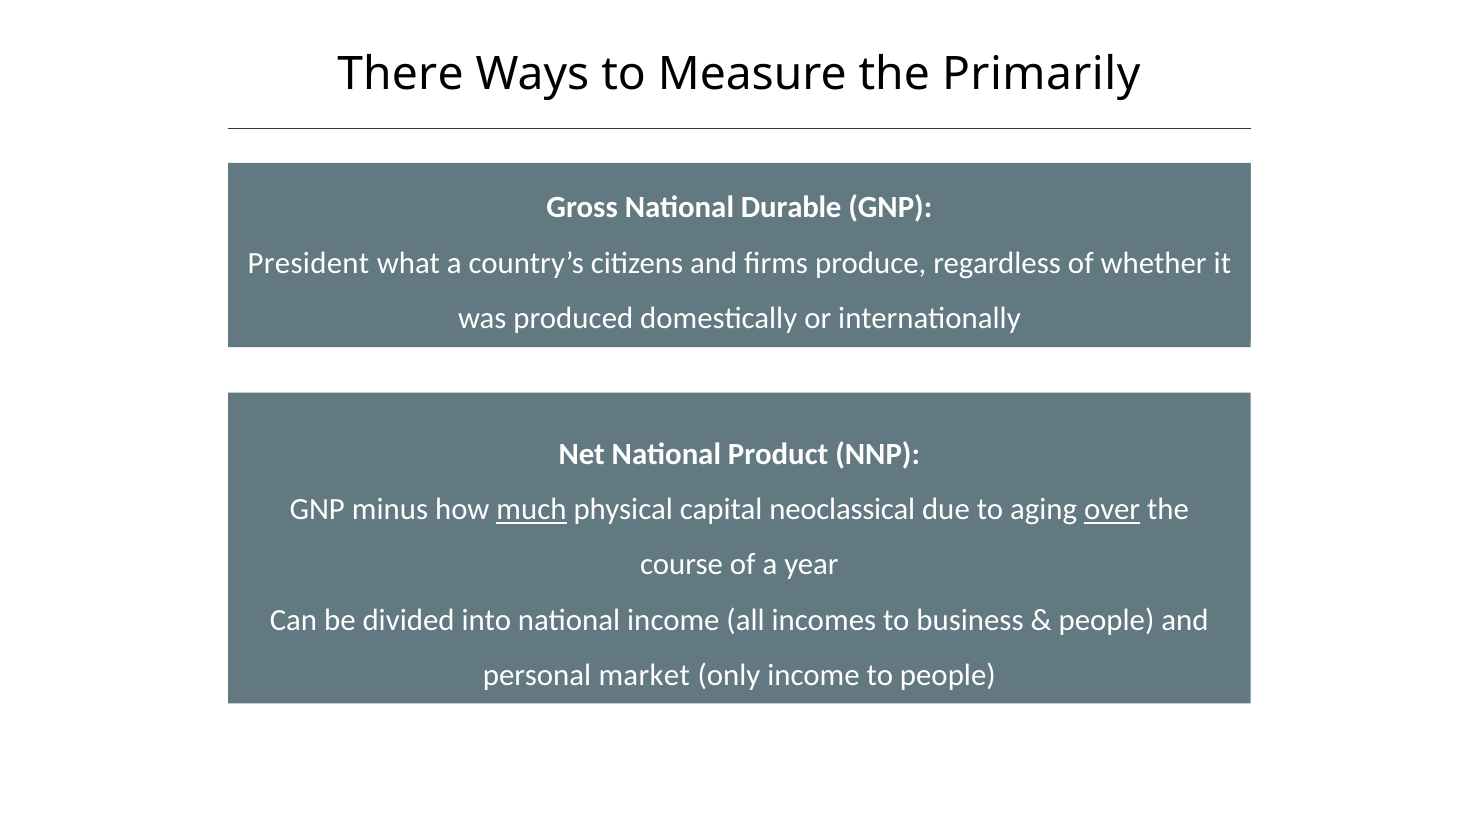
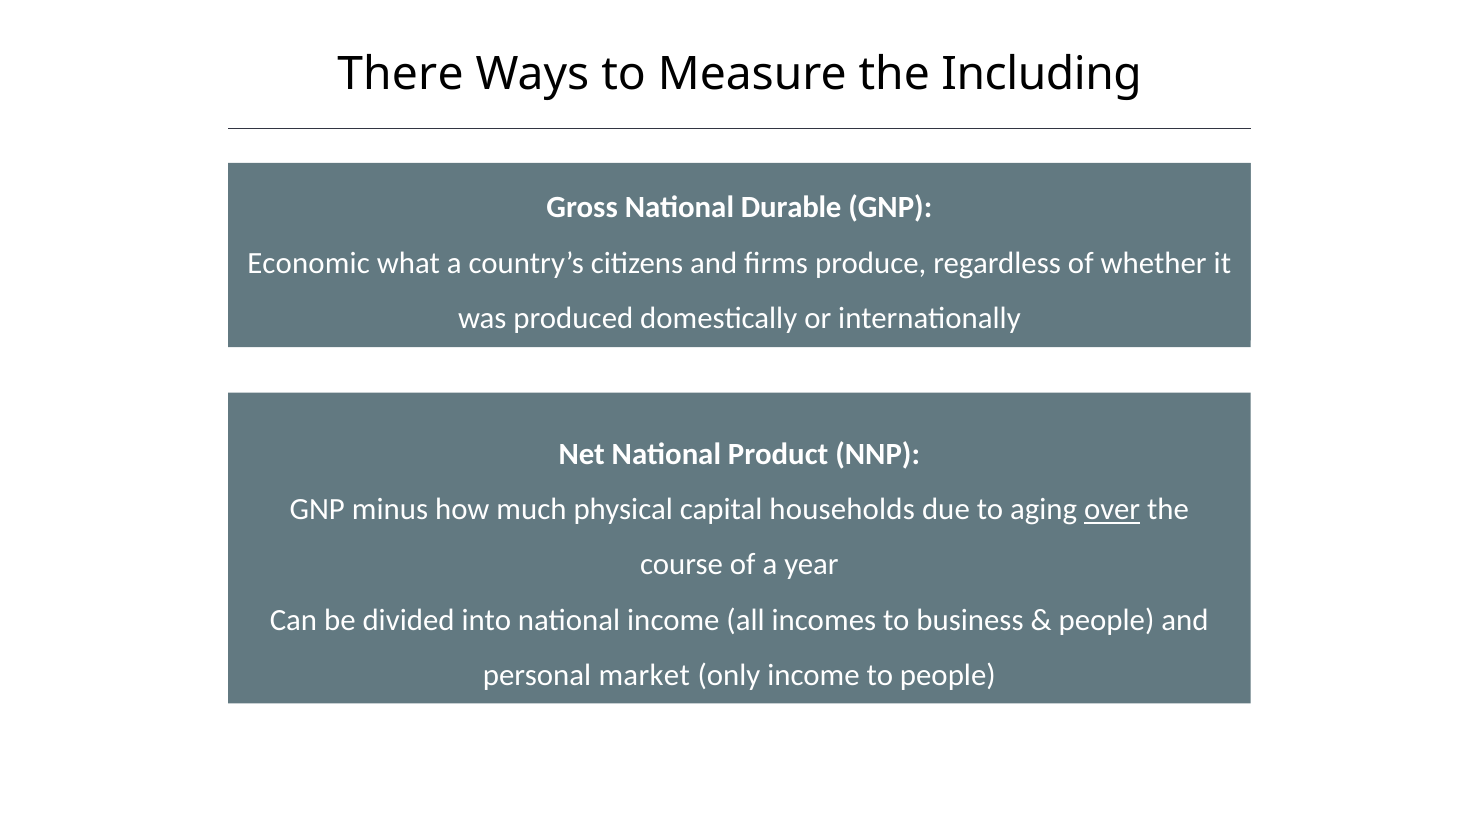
Primarily: Primarily -> Including (1042, 75)
President: President -> Economic (309, 263)
much underline: present -> none (531, 509)
neoclassical: neoclassical -> households (842, 509)
